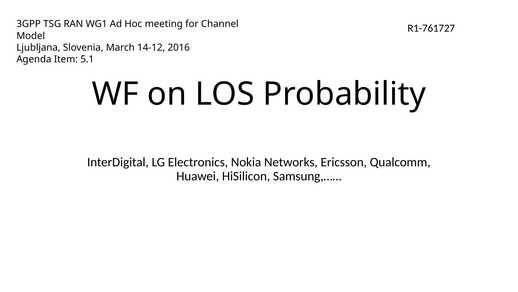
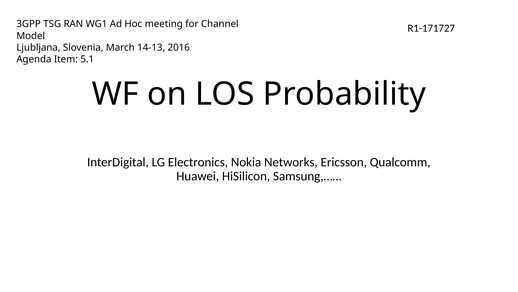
R1-761727: R1-761727 -> R1-171727 (431, 28)
14-12: 14-12 -> 14-13 (151, 47)
